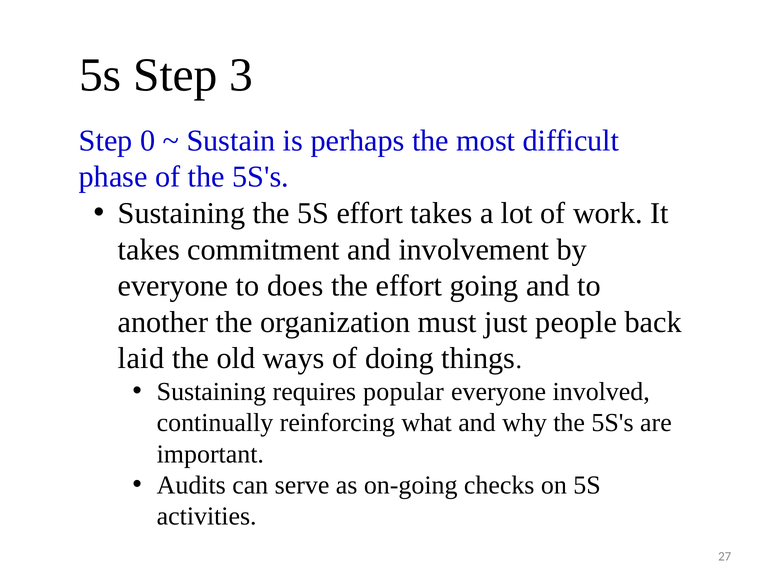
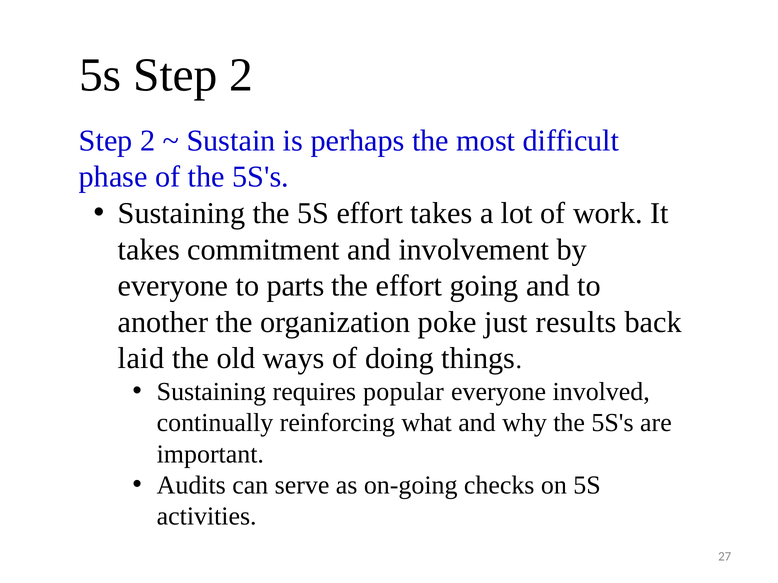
5s Step 3: 3 -> 2 (241, 75)
0: 0 -> 2 (148, 141)
does: does -> parts (296, 286)
must: must -> poke (447, 322)
people: people -> results (576, 322)
